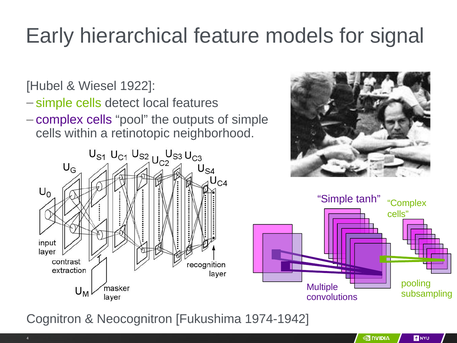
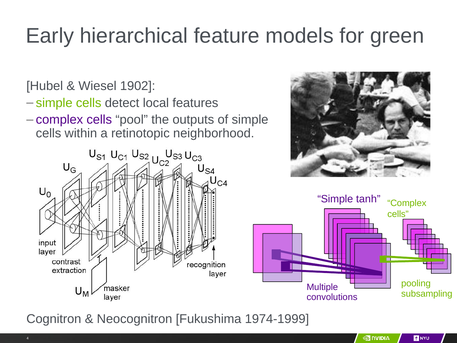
signal: signal -> green (397, 36)
1922: 1922 -> 1902 (138, 86)
1974-1942: 1974-1942 -> 1974-1999 (277, 319)
